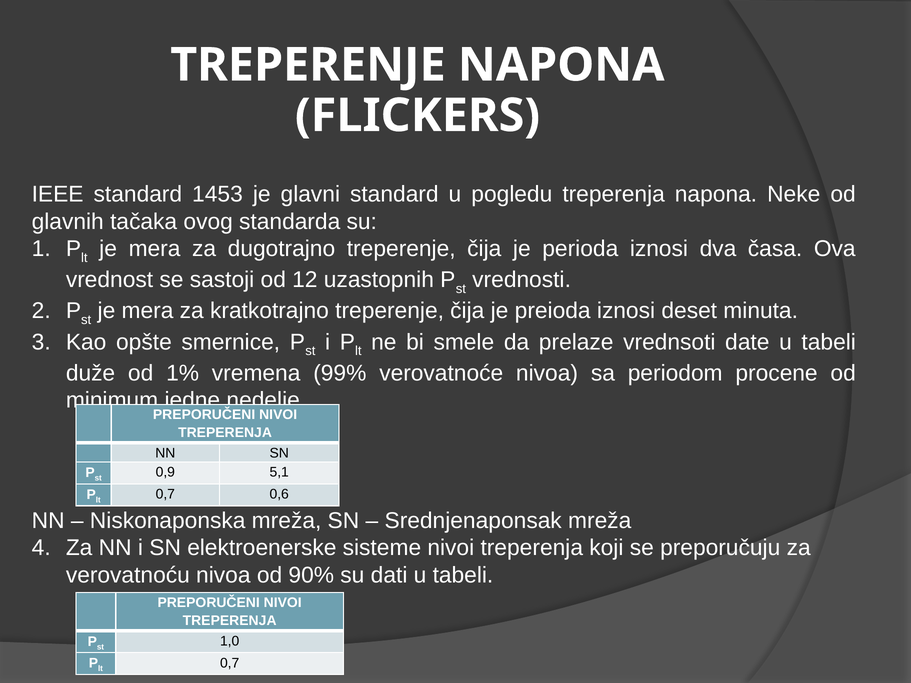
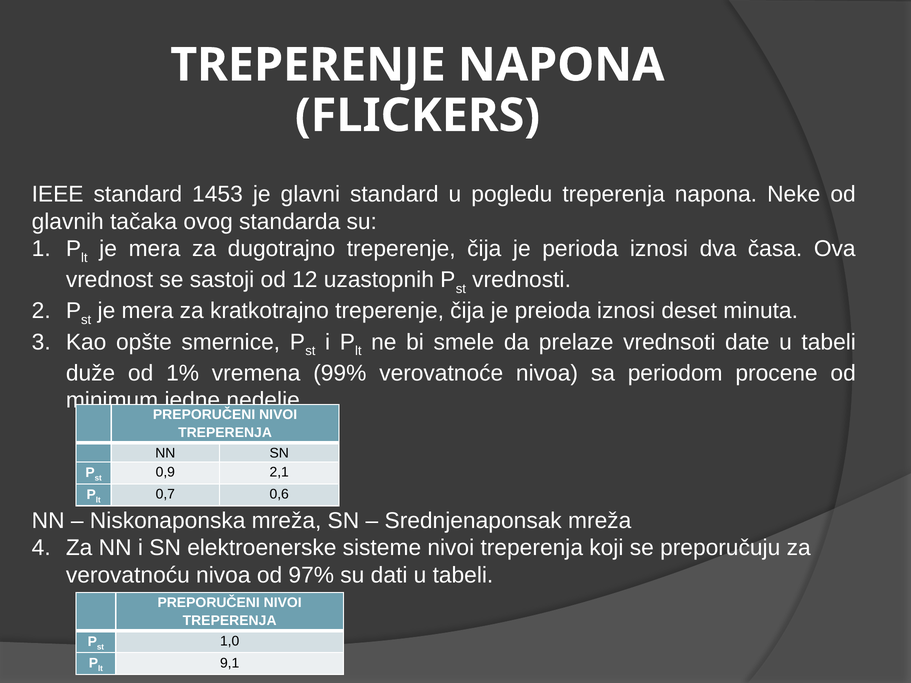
5,1: 5,1 -> 2,1 (279, 472)
90%: 90% -> 97% (311, 575)
0,7: 0,7 -> 9,1 (230, 663)
